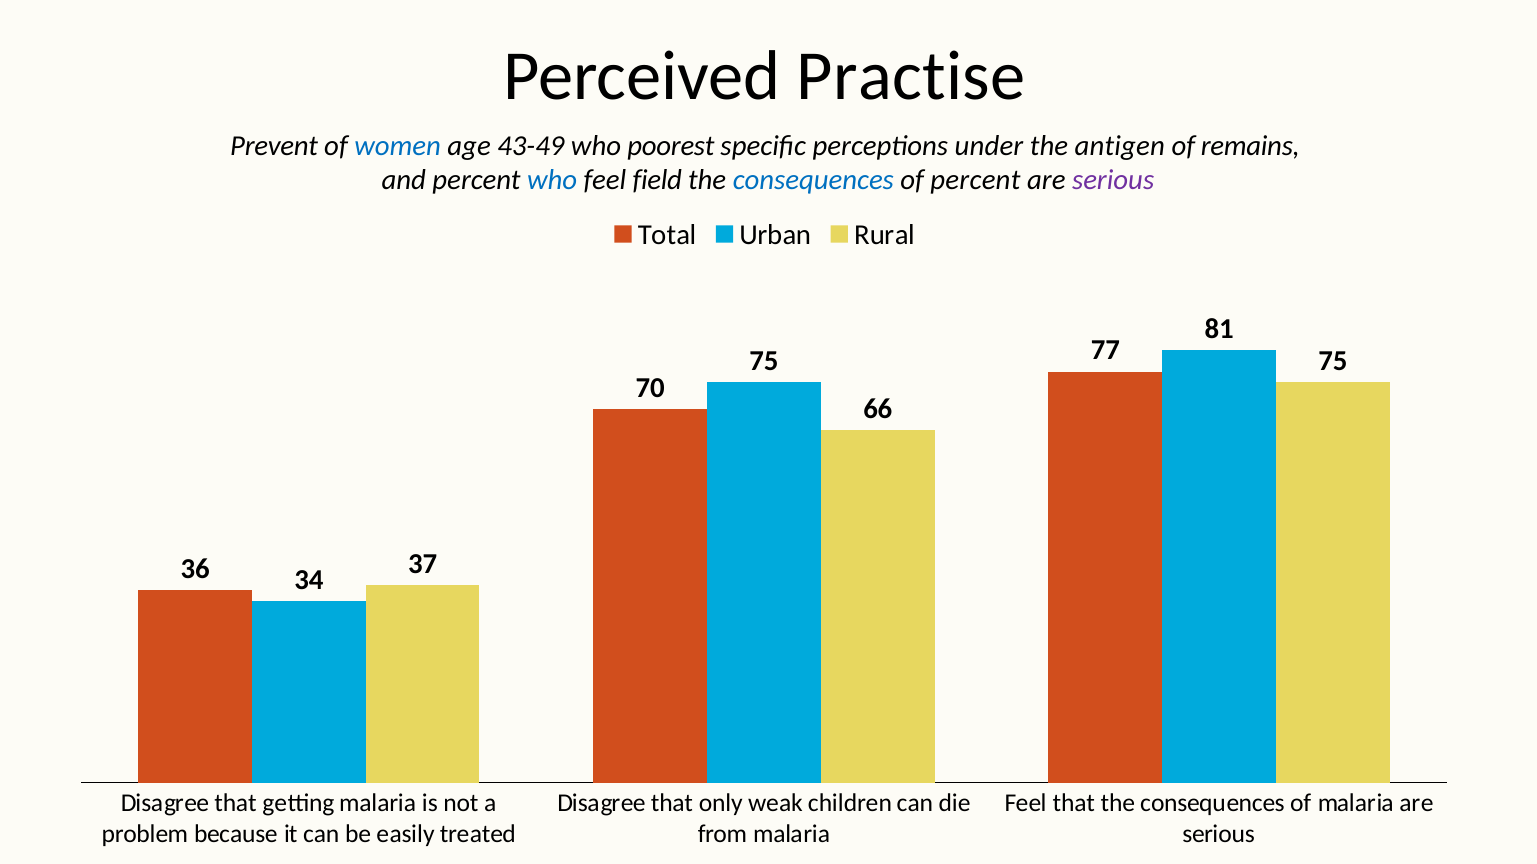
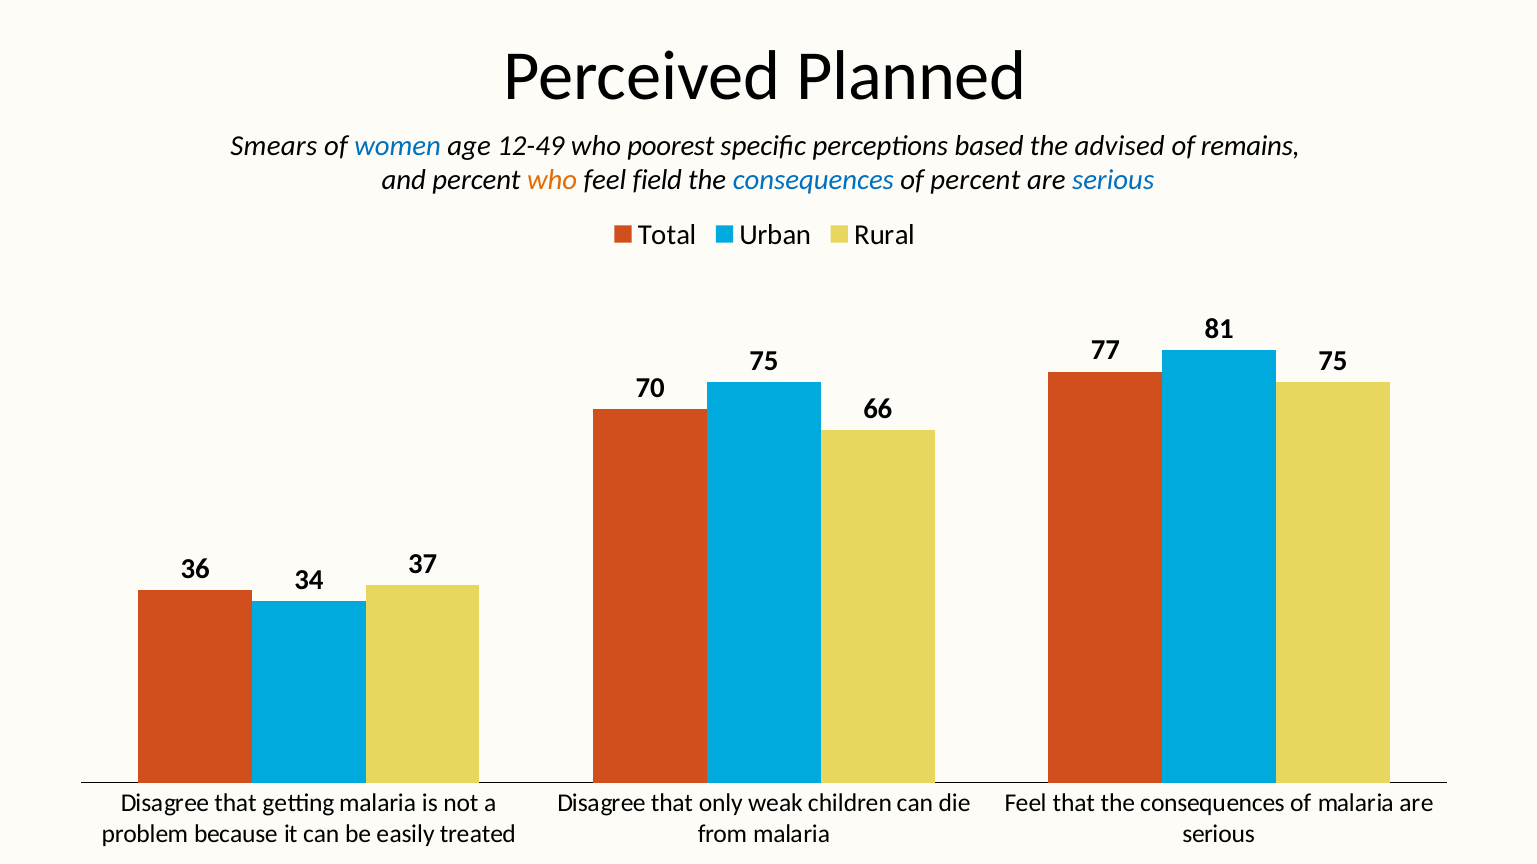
Practise: Practise -> Planned (912, 76)
Prevent: Prevent -> Smears (274, 146)
43-49: 43-49 -> 12-49 (531, 146)
under: under -> based (989, 146)
antigen: antigen -> advised (1120, 146)
who colour: blue -> orange (552, 181)
serious colour: purple -> blue (1113, 181)
